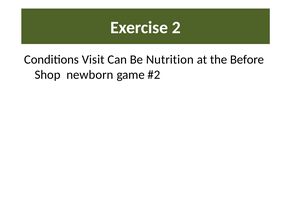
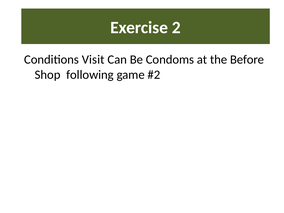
Nutrition: Nutrition -> Condoms (170, 60)
newborn: newborn -> following (90, 75)
